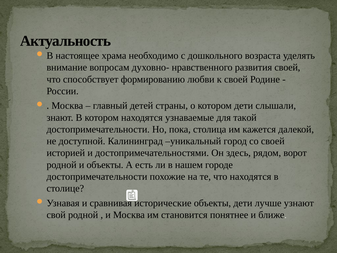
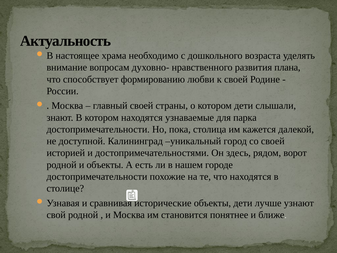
развития своей: своей -> плана (287, 67)
главный детей: детей -> своей (142, 106)
такой: такой -> парка (245, 117)
